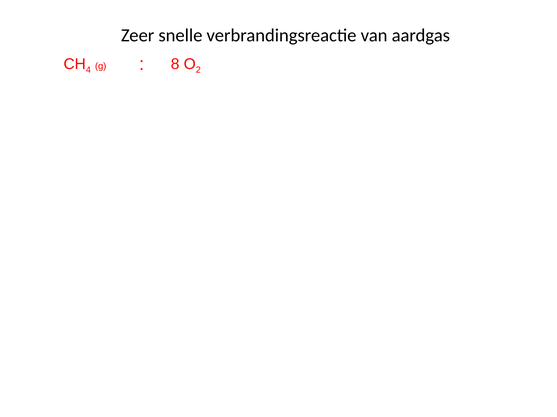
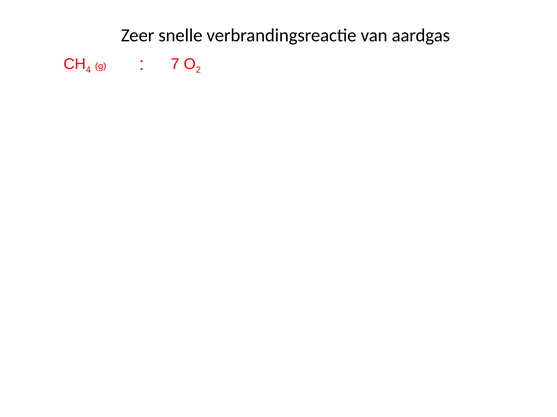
8: 8 -> 7 (175, 64)
